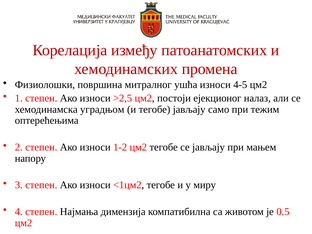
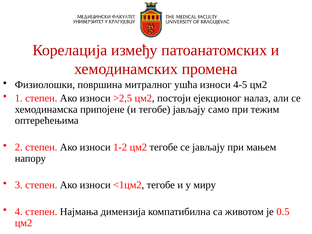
уградњом: уградњом -> припојене (102, 109)
